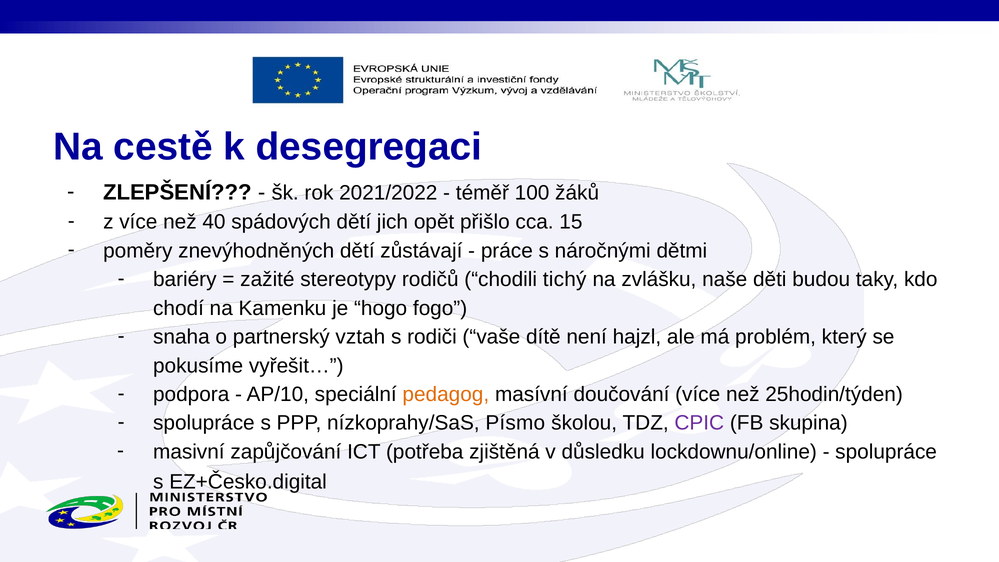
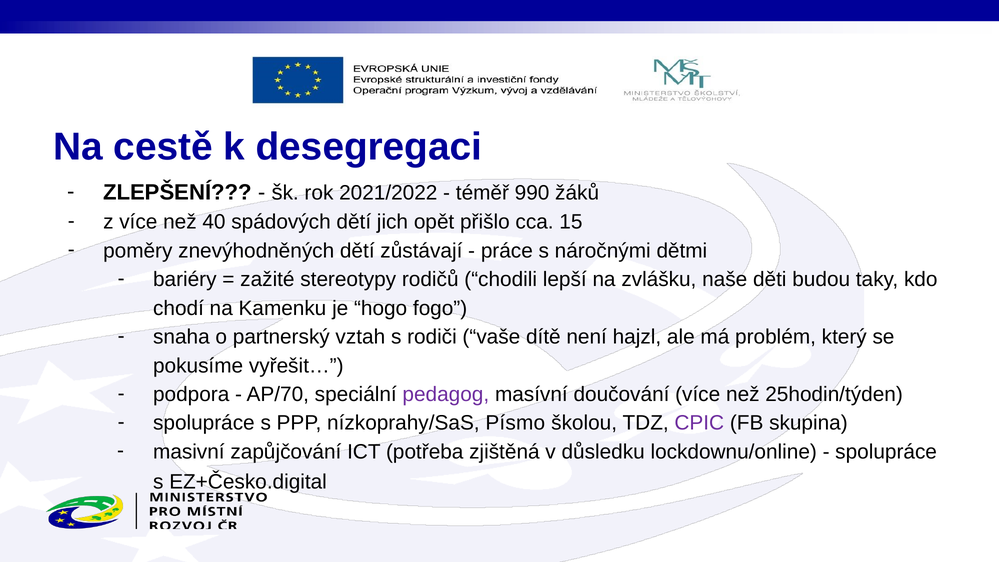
100: 100 -> 990 (532, 193)
tichý: tichý -> lepší (565, 280)
AP/10: AP/10 -> AP/70 (278, 394)
pedagog colour: orange -> purple (446, 394)
